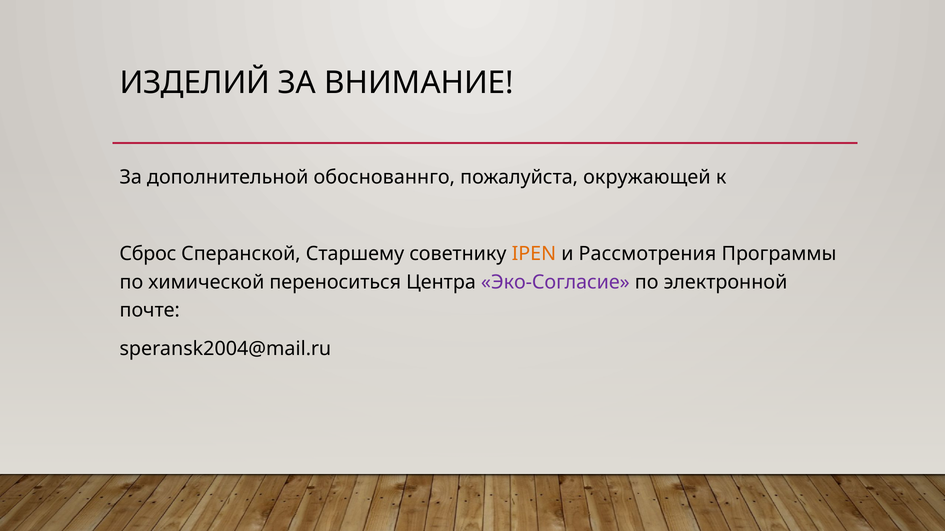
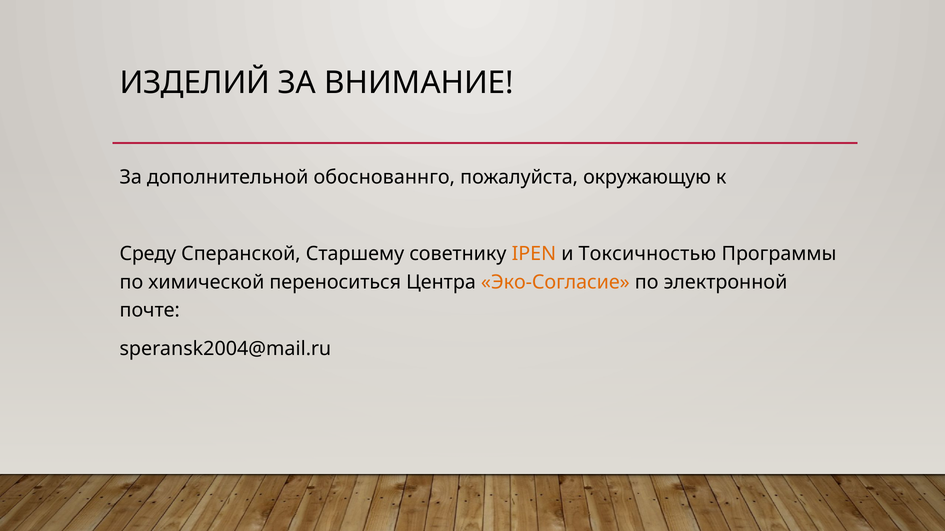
окружающей: окружающей -> окружающую (647, 178)
Сброс: Сброс -> Среду (148, 254)
Рассмотрения: Рассмотрения -> Токсичностью (647, 254)
Эко-Согласие colour: purple -> orange (555, 282)
